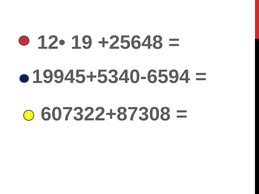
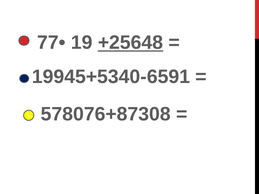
12•: 12• -> 77• (51, 43)
+25648 underline: none -> present (130, 43)
19945+5340-6594: 19945+5340-6594 -> 19945+5340-6591 (111, 77)
607322+87308: 607322+87308 -> 578076+87308 (106, 114)
